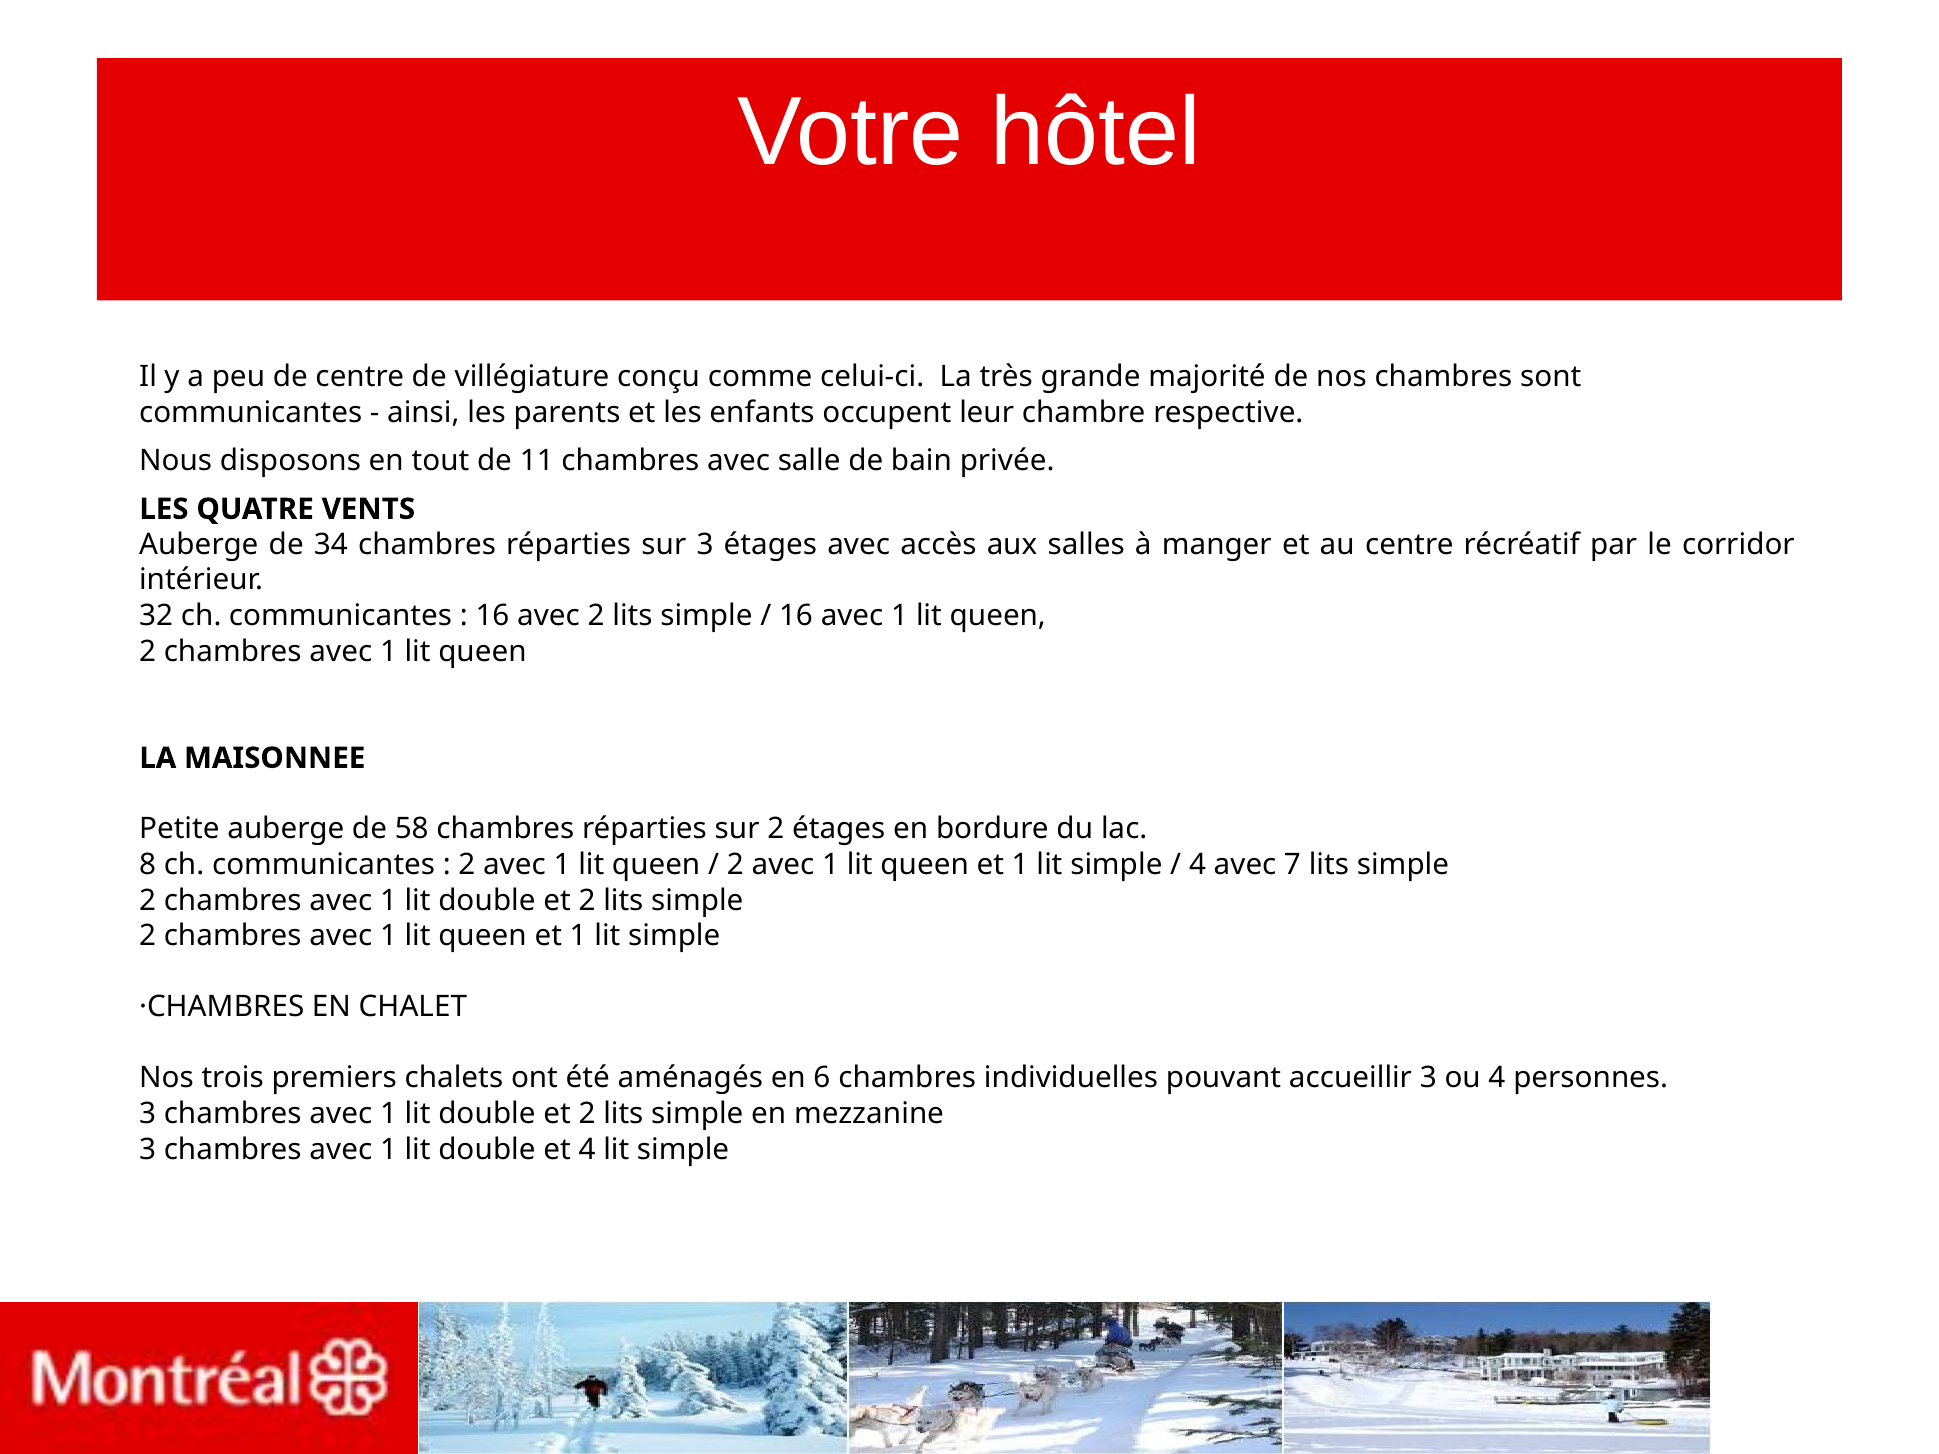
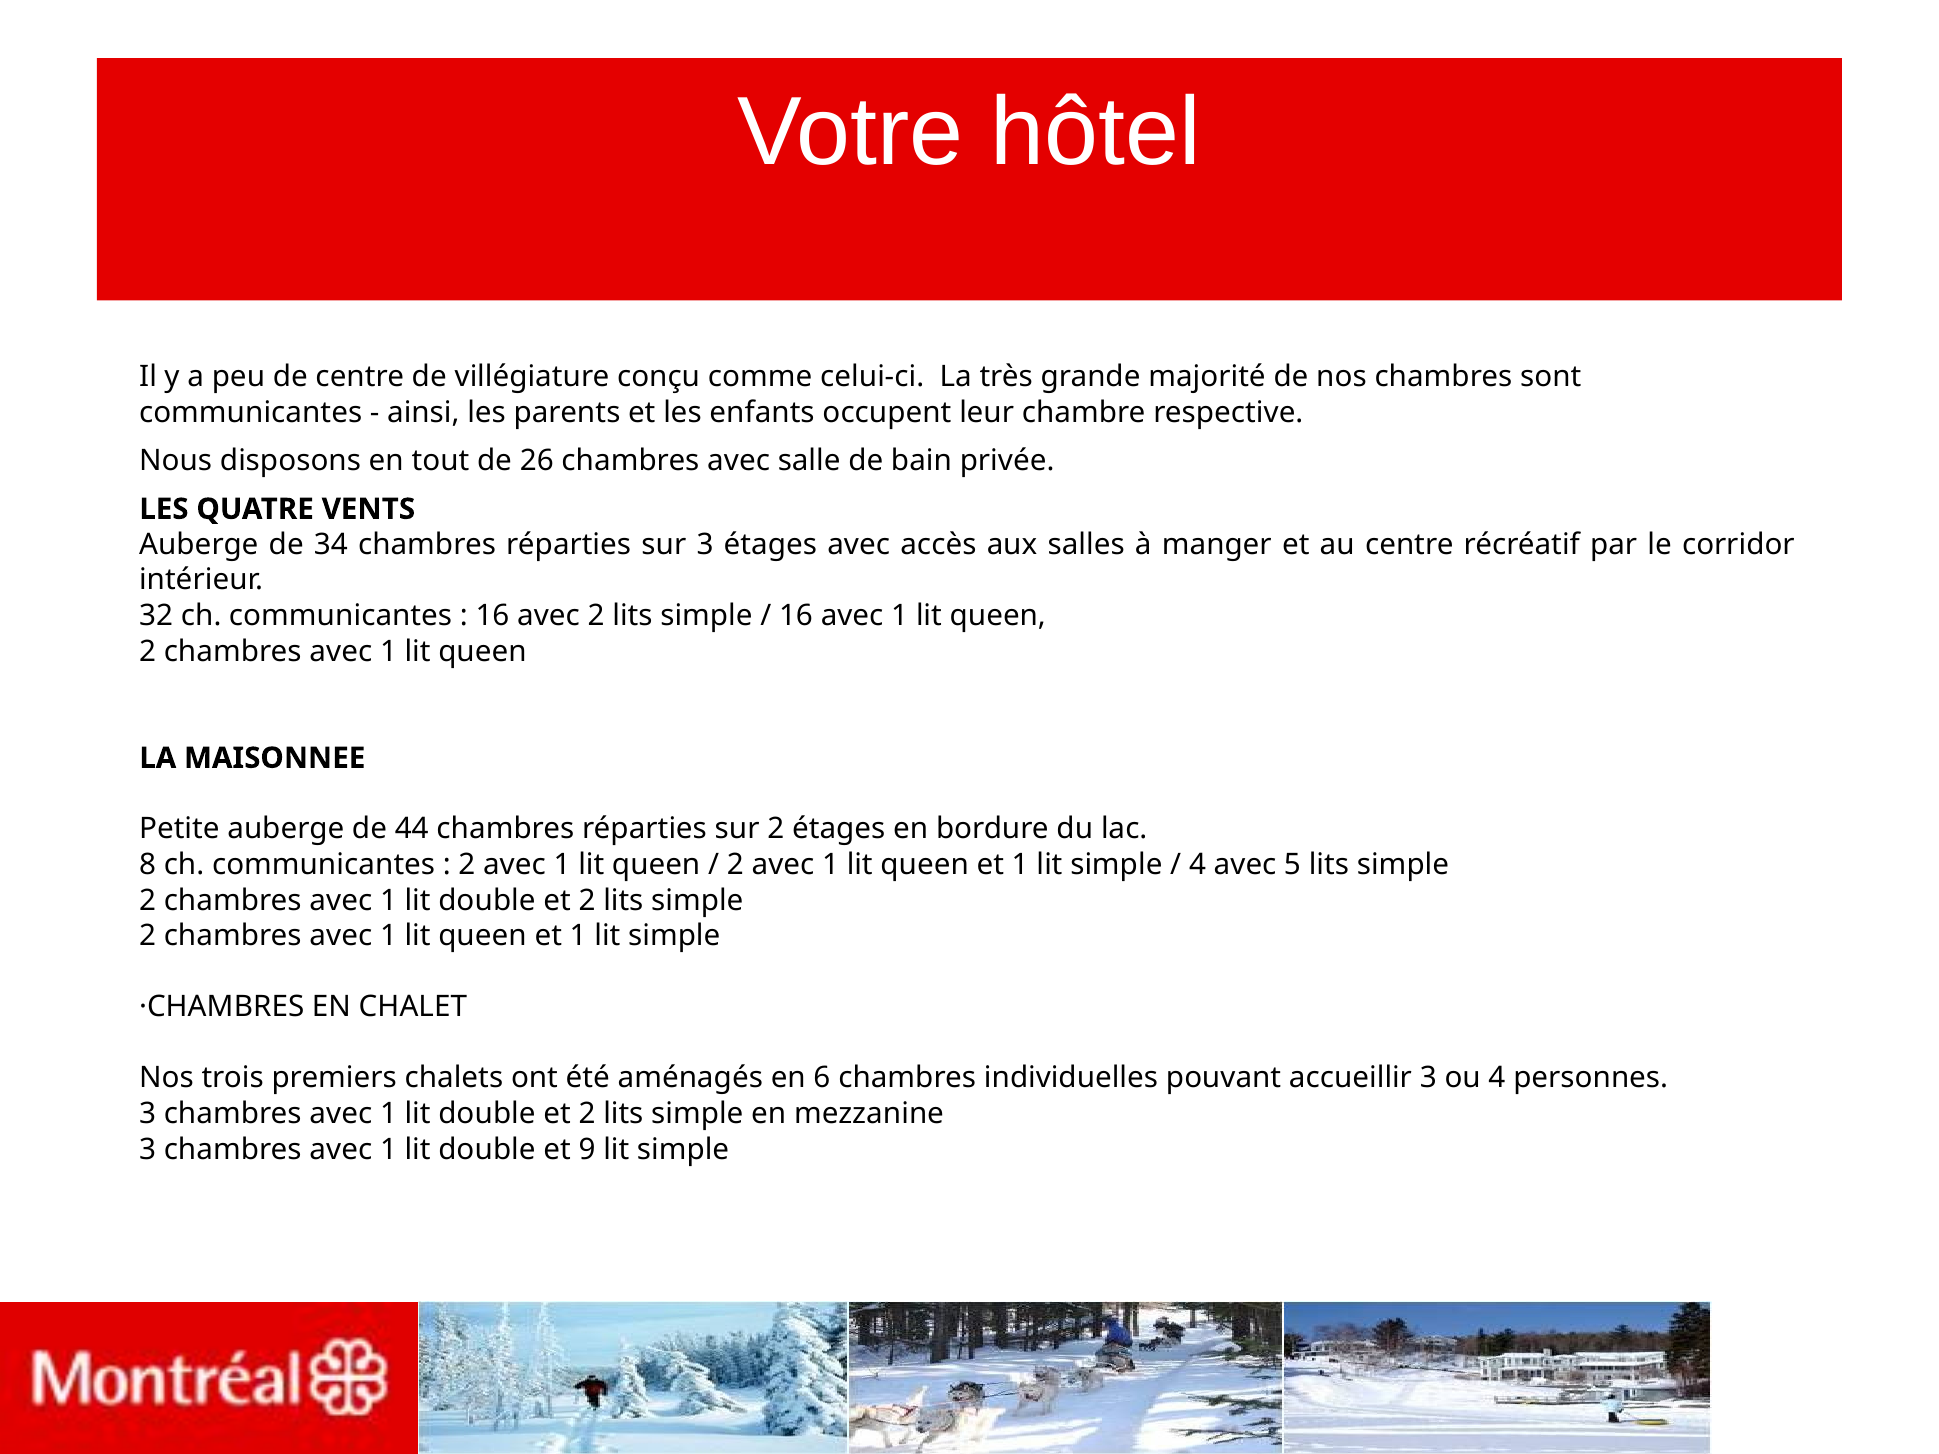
11: 11 -> 26 (537, 461)
58: 58 -> 44 (412, 829)
7: 7 -> 5 (1292, 865)
et 4: 4 -> 9 (587, 1150)
